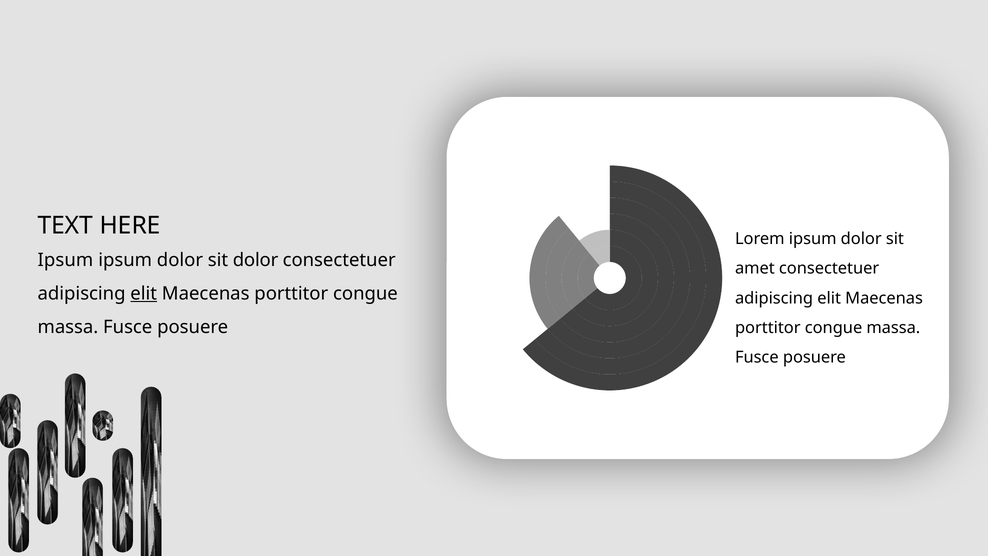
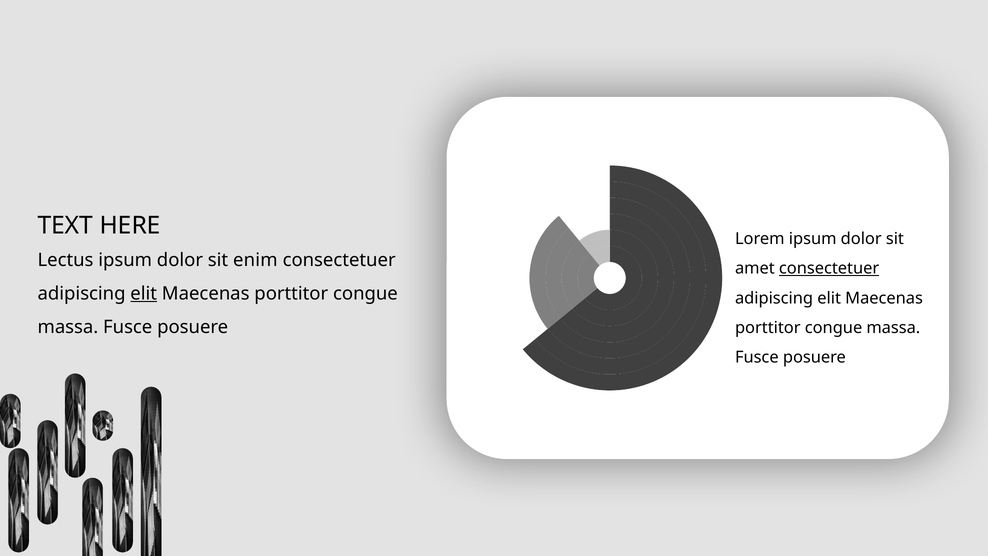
Ipsum: Ipsum -> Lectus (66, 260)
sit dolor: dolor -> enim (255, 260)
consectetuer underline: none -> present (829, 268)
